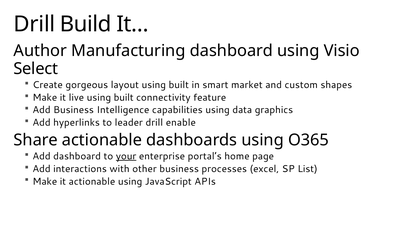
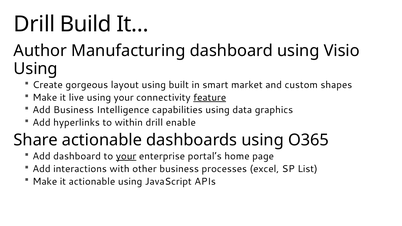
Select: Select -> Using (36, 69)
live using built: built -> your (124, 97)
feature underline: none -> present (210, 97)
leader: leader -> within (129, 123)
